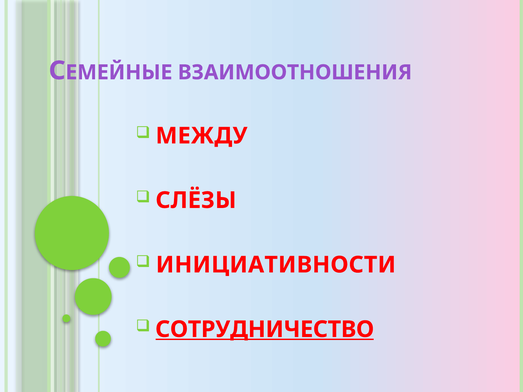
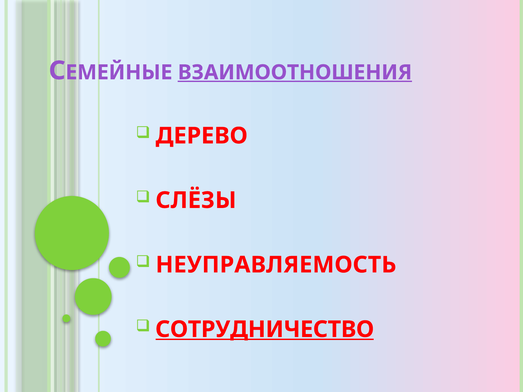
ВЗАИМООТНОШЕНИЯ underline: none -> present (295, 72)
МЕЖДУ: МЕЖДУ -> ДЕРЕВО (202, 136)
ИНИЦИАТИВНОСТИ: ИНИЦИАТИВНОСТИ -> НЕУПРАВЛЯЕМОСТЬ (276, 265)
